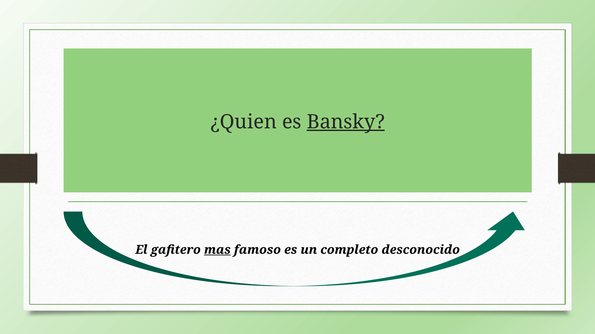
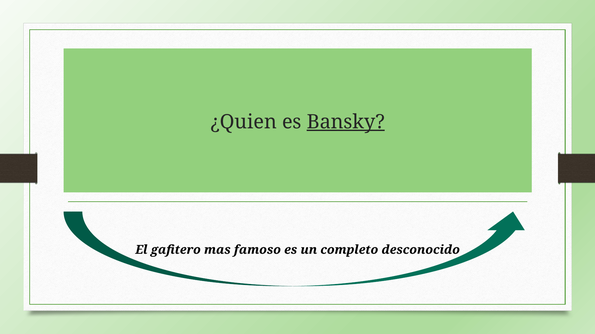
mas underline: present -> none (217, 250)
